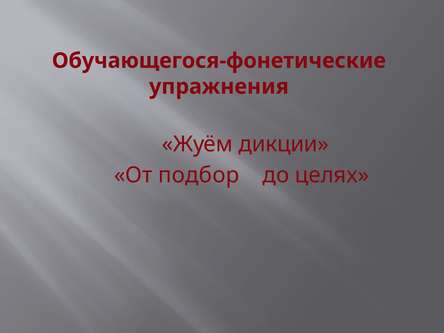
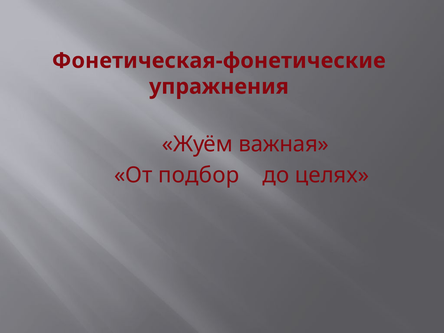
Обучающегося-фонетические: Обучающегося-фонетические -> Фонетическая-фонетические (219, 61)
дикции: дикции -> важная (284, 144)
